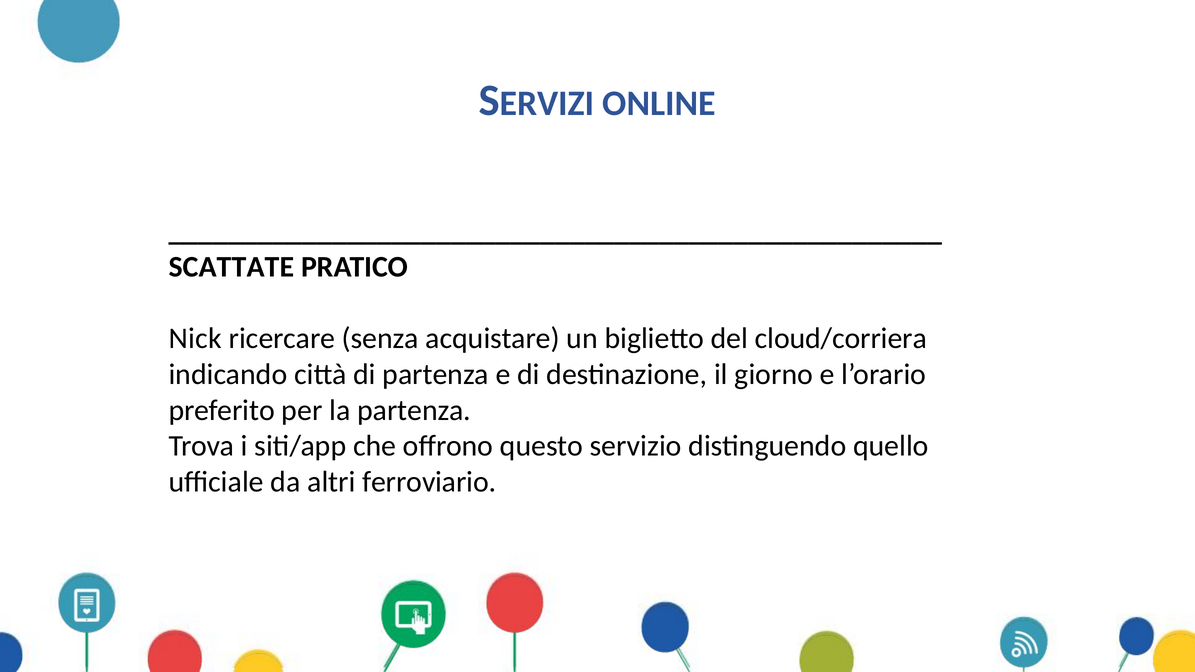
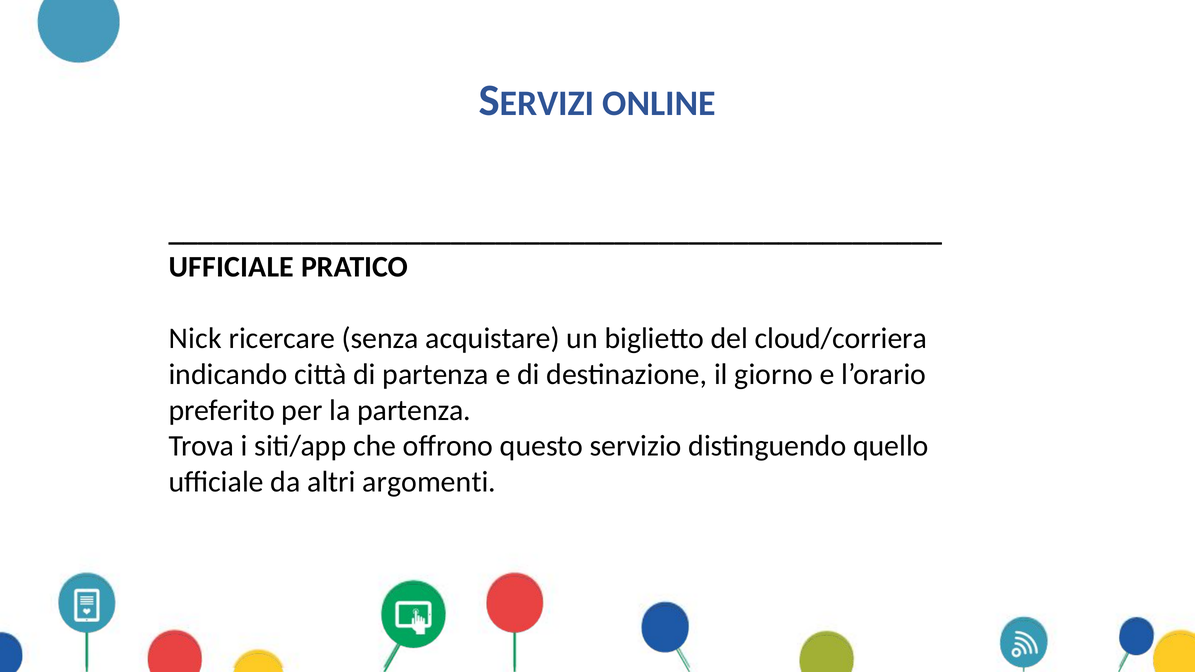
SCATTATE: SCATTATE -> UFFICIALE (231, 267)
ferroviario: ferroviario -> argomenti (429, 482)
